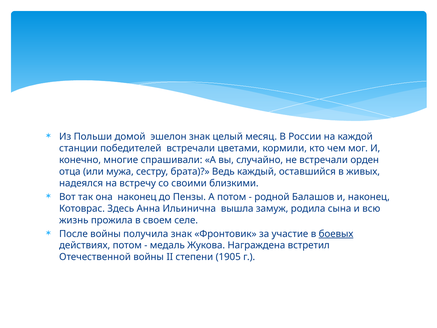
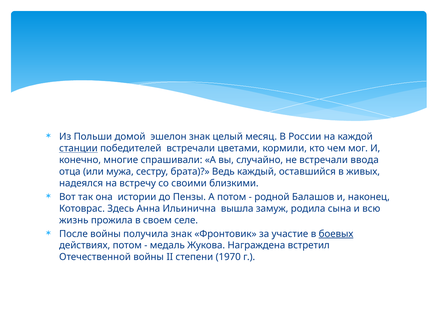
станции underline: none -> present (78, 148)
орден: орден -> ввода (365, 160)
она наконец: наконец -> истории (137, 197)
1905: 1905 -> 1970 (228, 257)
